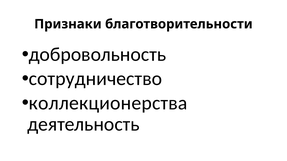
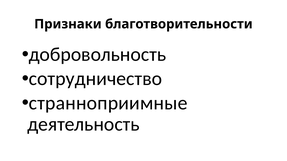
коллекционерства: коллекционерства -> странноприимные (108, 103)
